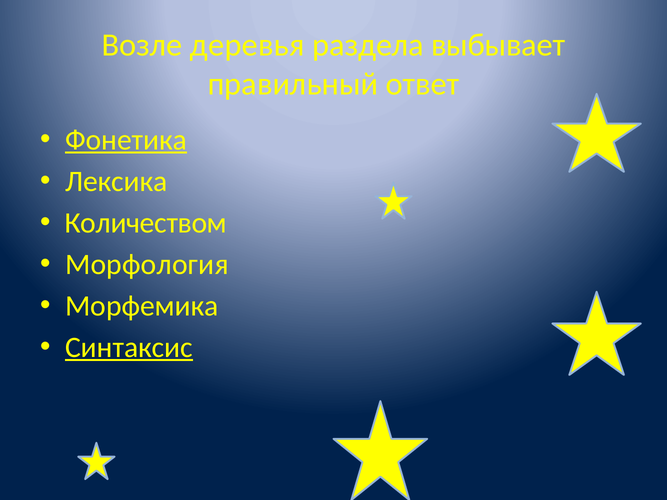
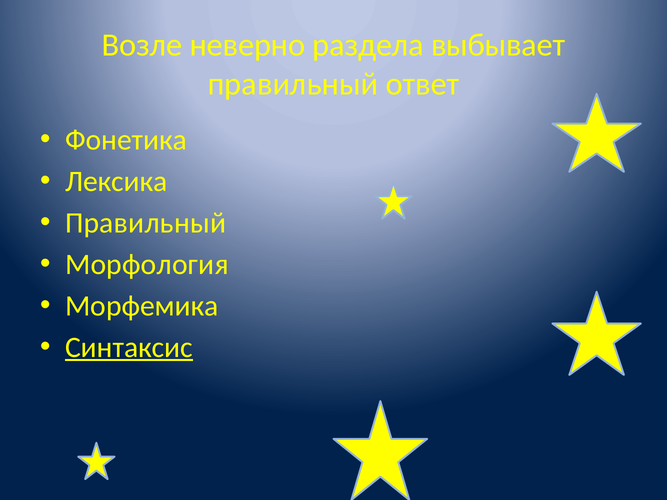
деревья: деревья -> неверно (247, 45)
Фонетика underline: present -> none (126, 140)
Количеством: Количеством -> Правильный (146, 223)
